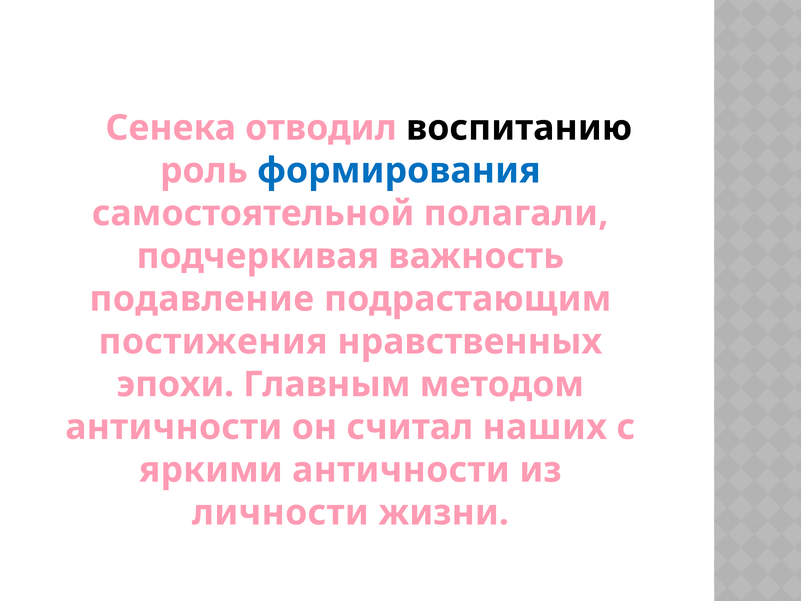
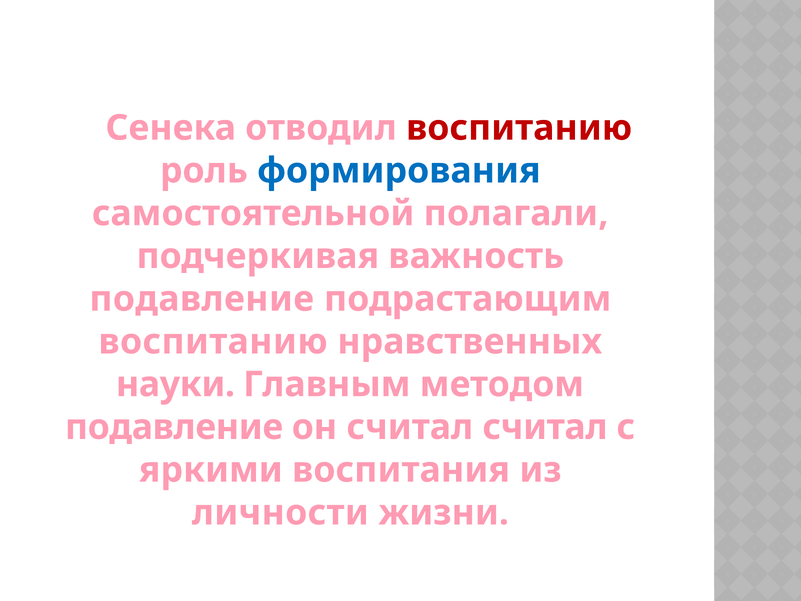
воспитанию colour: black -> red (519, 128)
постижения: постижения -> воспитанию (213, 342)
эпохи: эпохи -> науки (175, 384)
античности: античности -> подавление (174, 427)
считал наших: наших -> считал (545, 427)
яркими античности: античности -> воспитания (401, 470)
